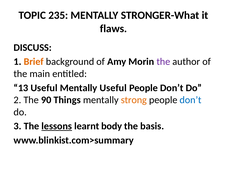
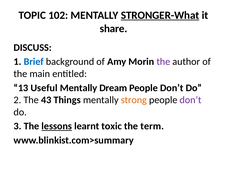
235: 235 -> 102 (58, 15)
STRONGER-What underline: none -> present (160, 15)
flaws: flaws -> share (114, 29)
Brief colour: orange -> blue (34, 62)
Mentally Useful: Useful -> Dream (113, 88)
90: 90 -> 43 (46, 100)
don’t colour: blue -> purple (191, 100)
body: body -> toxic (112, 126)
basis: basis -> term (152, 126)
